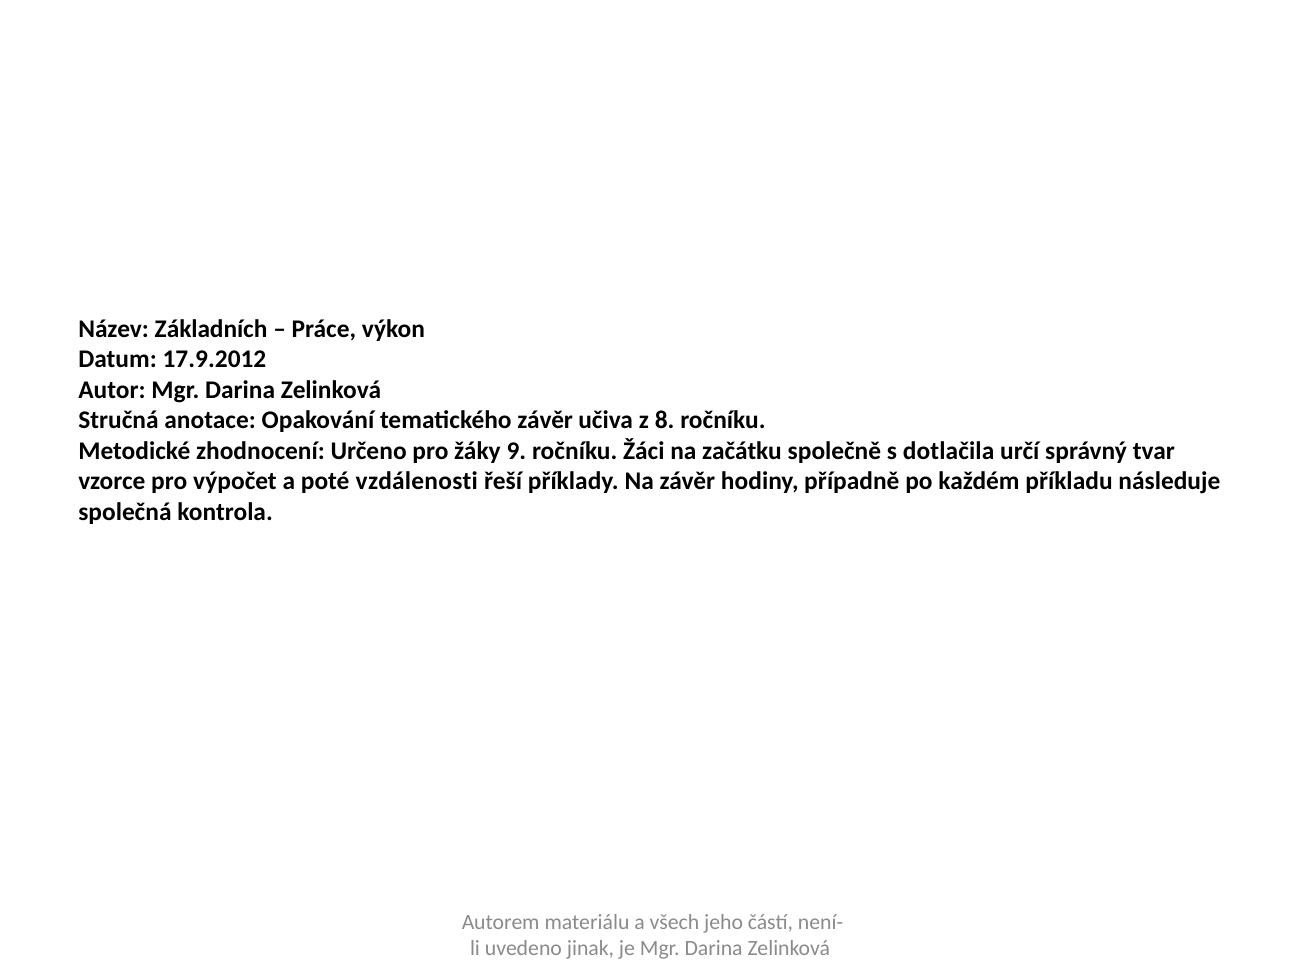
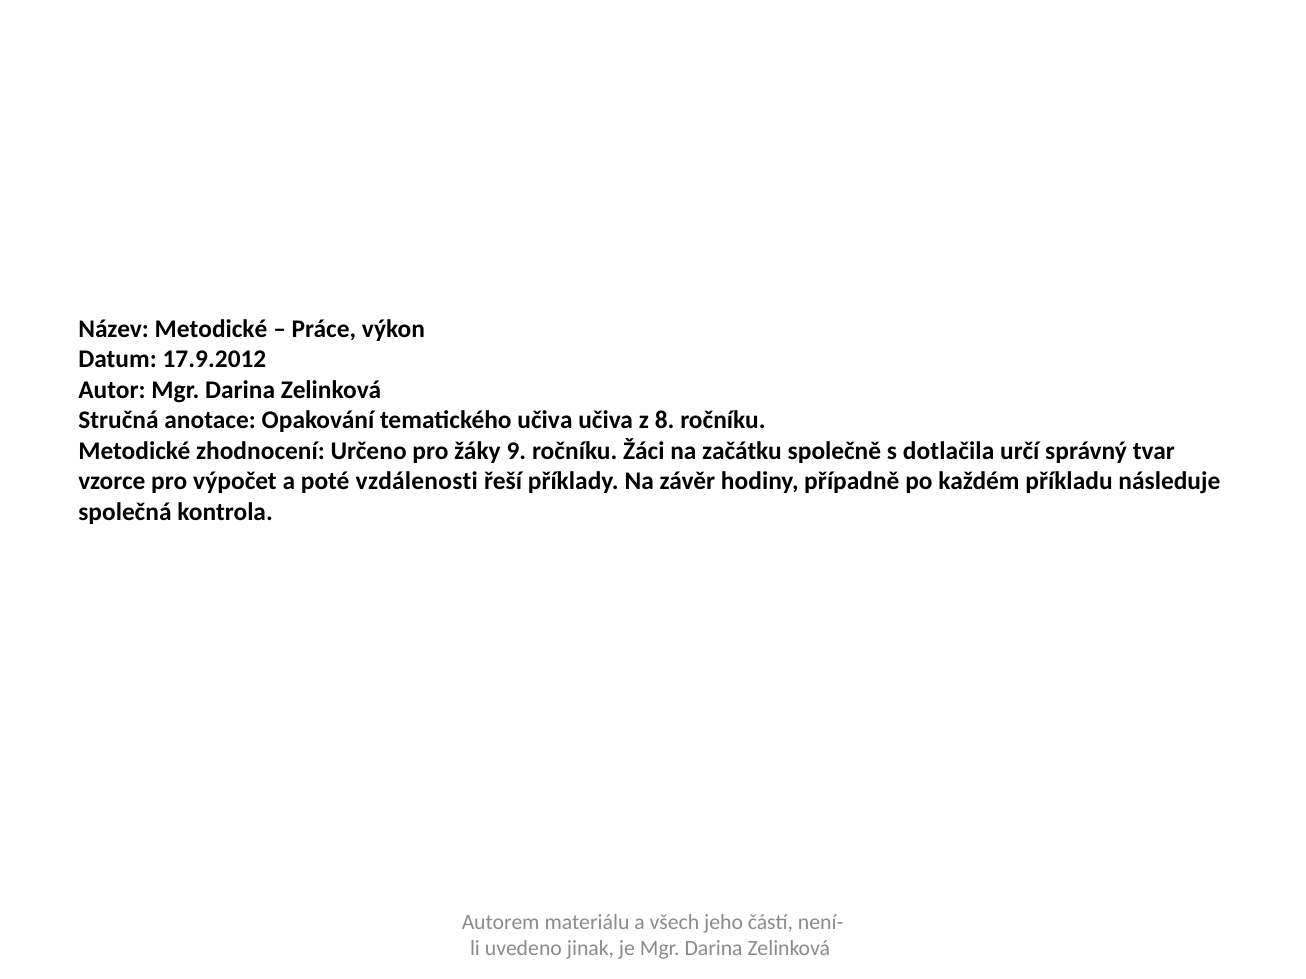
Název Základních: Základních -> Metodické (211, 329)
tematického závěr: závěr -> učiva (545, 421)
